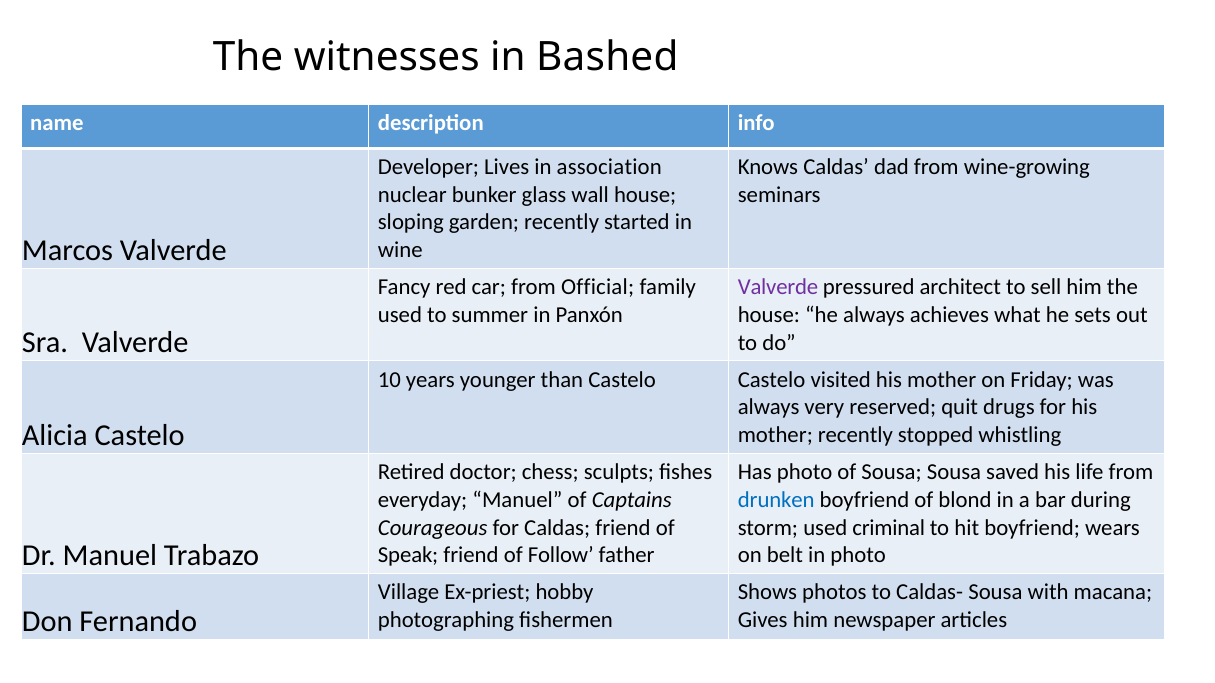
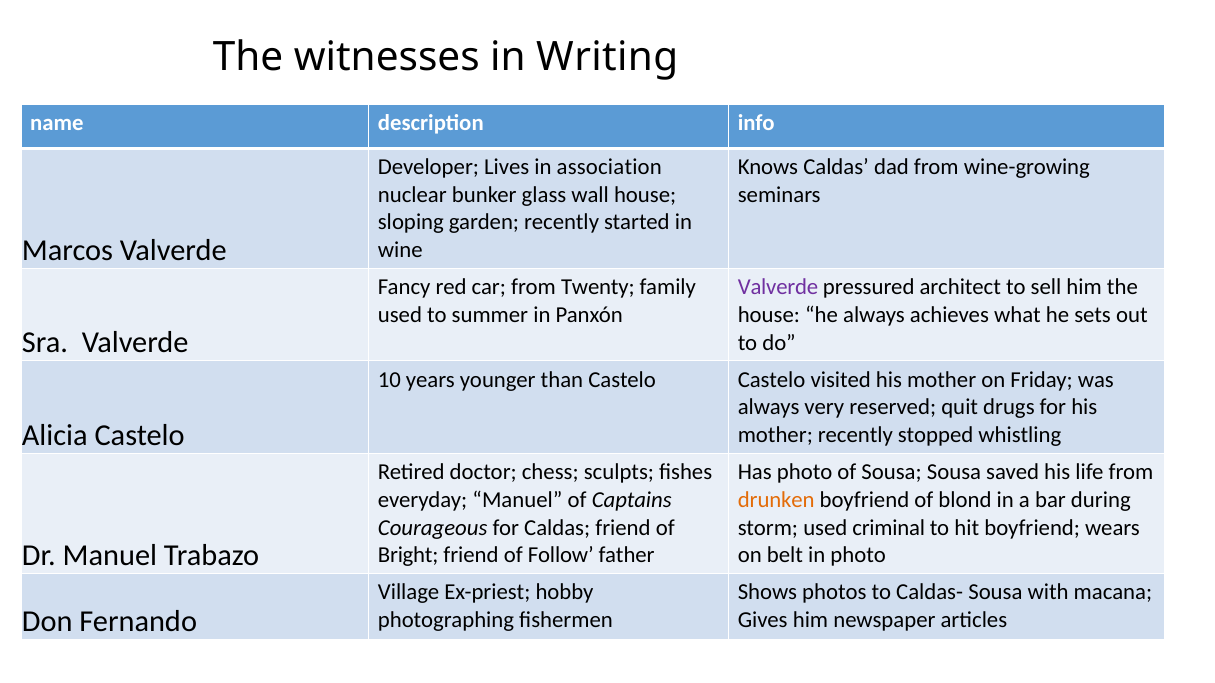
Bashed: Bashed -> Writing (607, 57)
Official: Official -> Twenty (598, 287)
drunken colour: blue -> orange (776, 500)
Speak: Speak -> Bright (408, 556)
